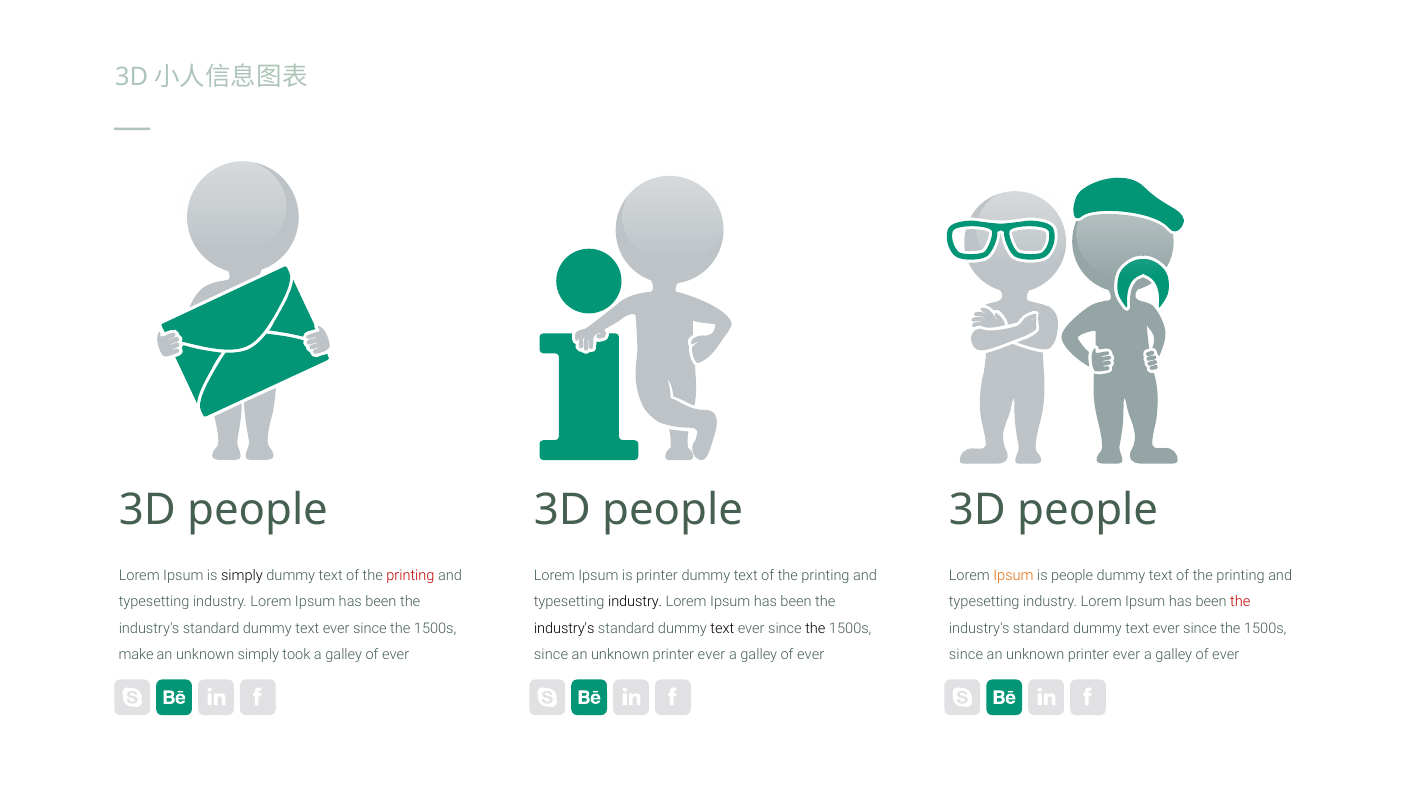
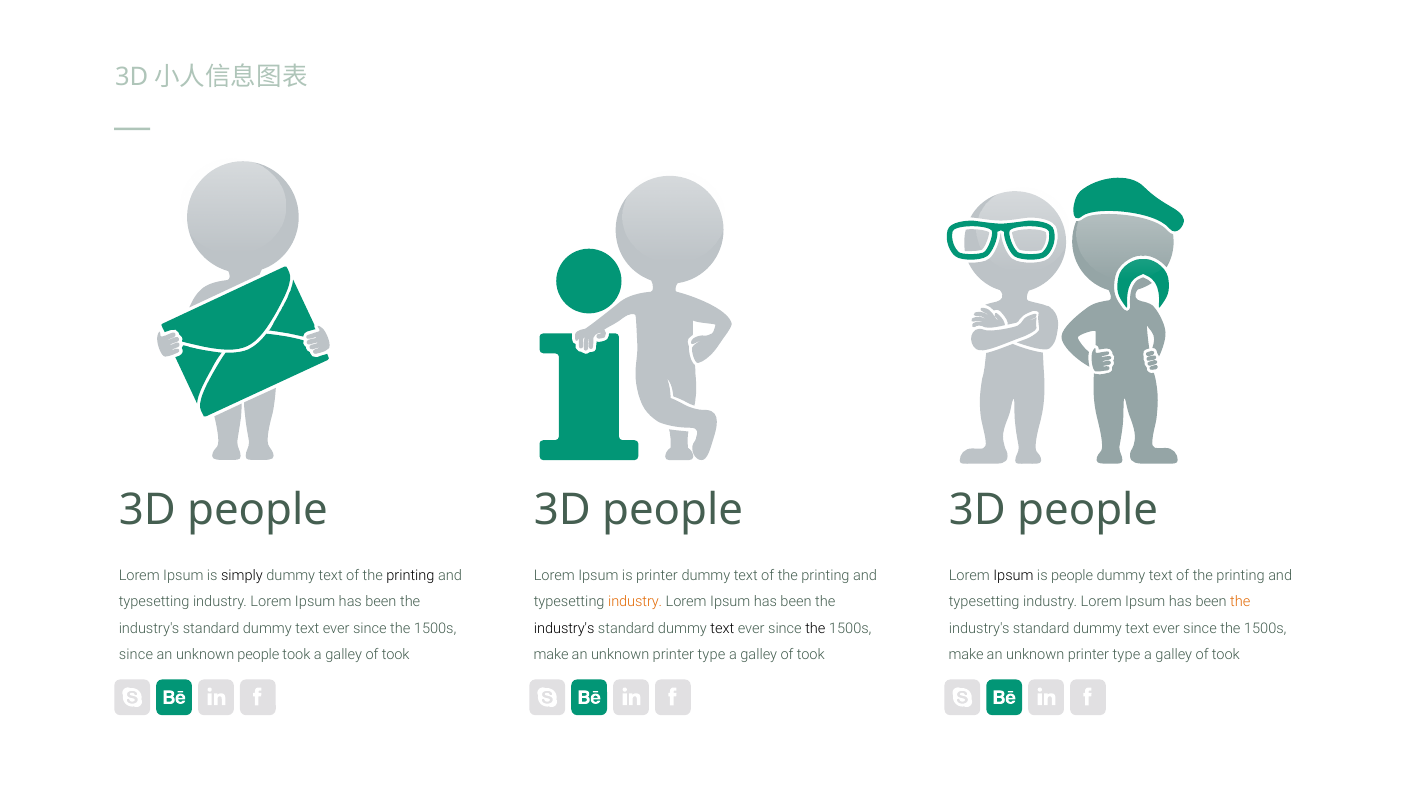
printing colour: red -> black (410, 576)
Ipsum colour: orange -> black (1014, 576)
industry colour: black -> orange (635, 602)
the colour: red -> orange (1240, 602)
make: make -> since (136, 655)
unknown simply: simply -> people (258, 655)
ever: ever -> took (396, 655)
since: since -> make (551, 655)
ever: ever -> type (711, 655)
ever: ever -> took (811, 655)
since: since -> make (966, 655)
ever: ever -> type (1127, 655)
ever: ever -> took (1226, 655)
